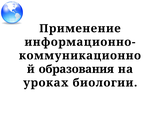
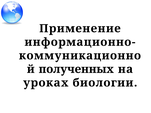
образования: образования -> полученных (76, 69)
